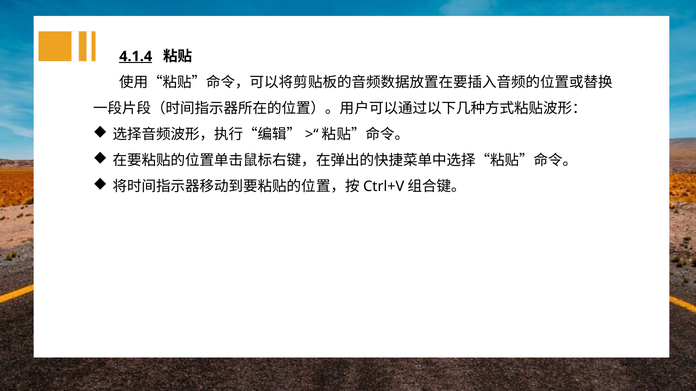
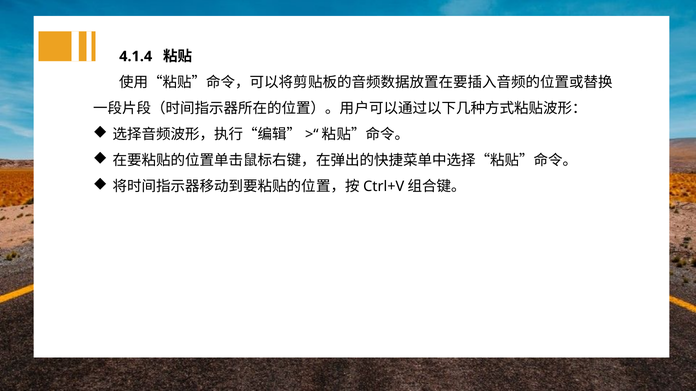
4.1.4 underline: present -> none (136, 56)
